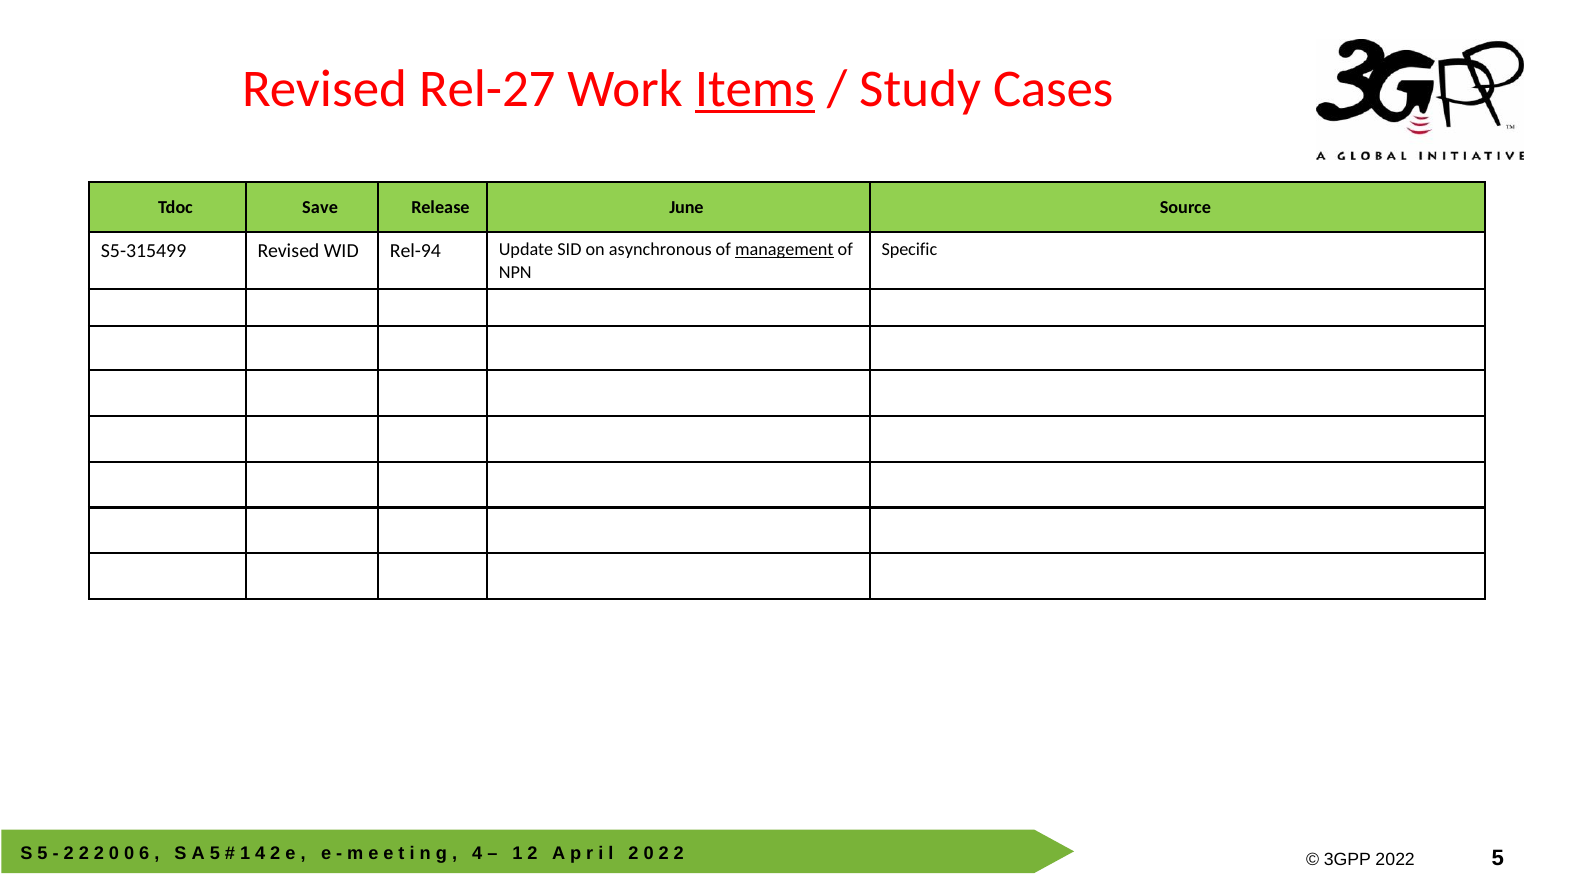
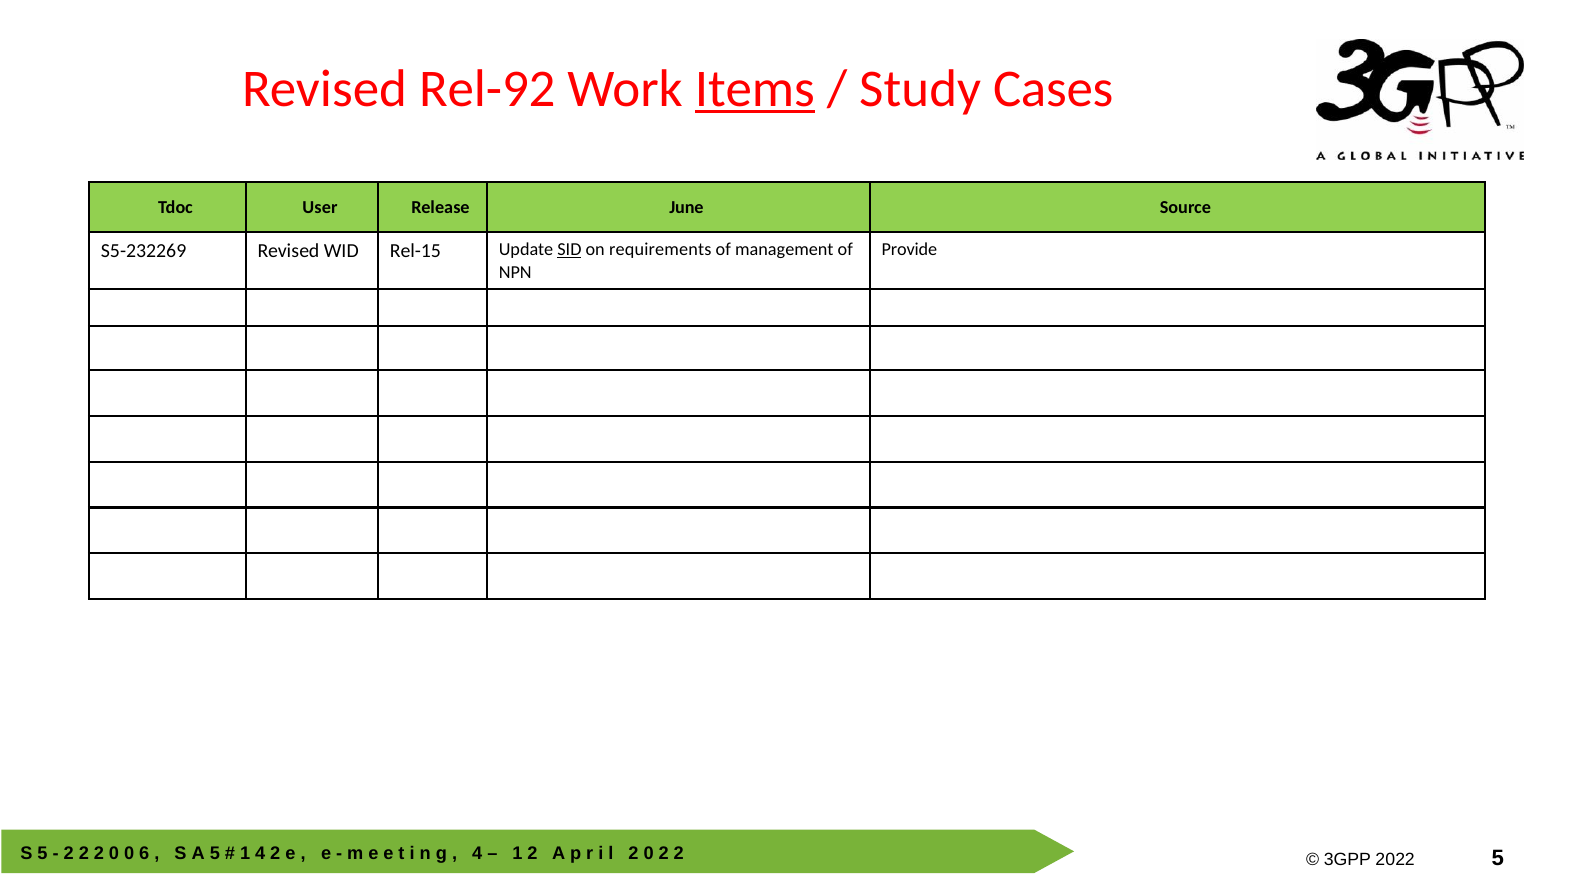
Rel-27: Rel-27 -> Rel-92 (487, 89)
Save: Save -> User (320, 208)
Specific: Specific -> Provide (909, 250)
S5-315499: S5-315499 -> S5-232269 (144, 251)
Rel-94: Rel-94 -> Rel-15 (415, 251)
SID underline: none -> present (569, 250)
asynchronous: asynchronous -> requirements (660, 250)
management underline: present -> none (784, 250)
